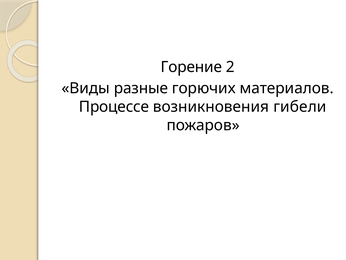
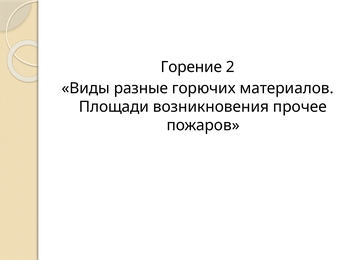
Процессе: Процессе -> Площади (114, 107)
гибели: гибели -> прочее (300, 107)
